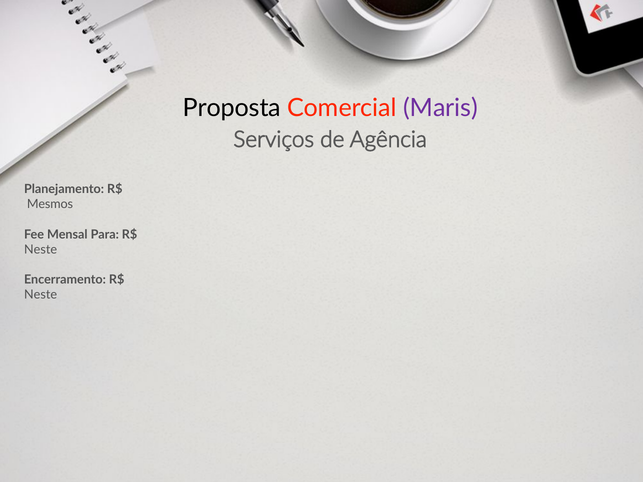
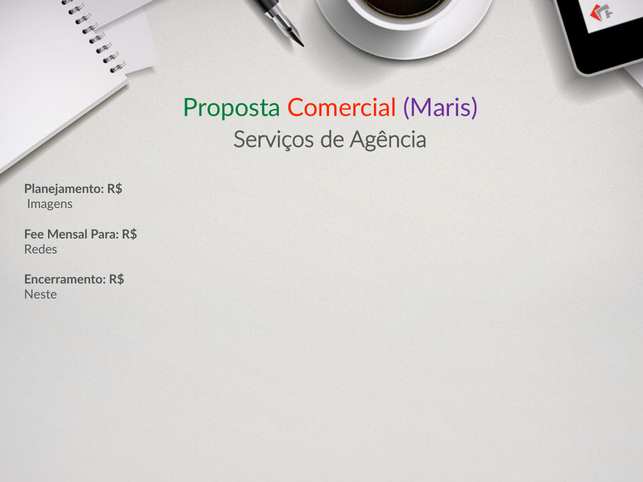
Proposta colour: black -> green (232, 108)
Mesmos: Mesmos -> Imagens (50, 204)
Neste: Neste -> Redes (41, 250)
